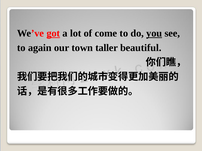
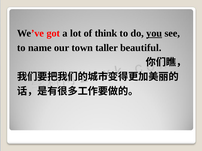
got underline: present -> none (53, 33)
come: come -> think (106, 33)
again: again -> name (40, 48)
